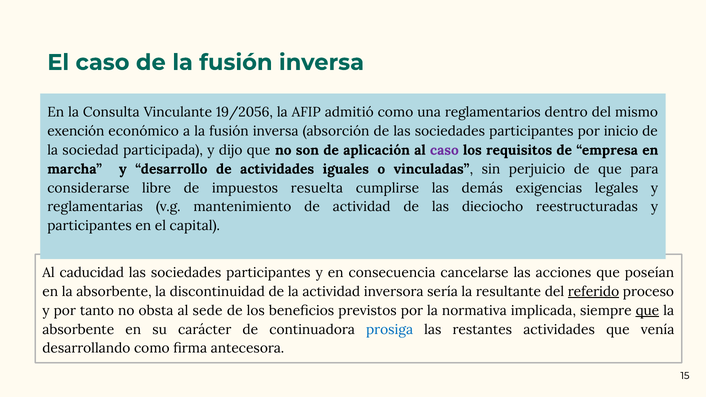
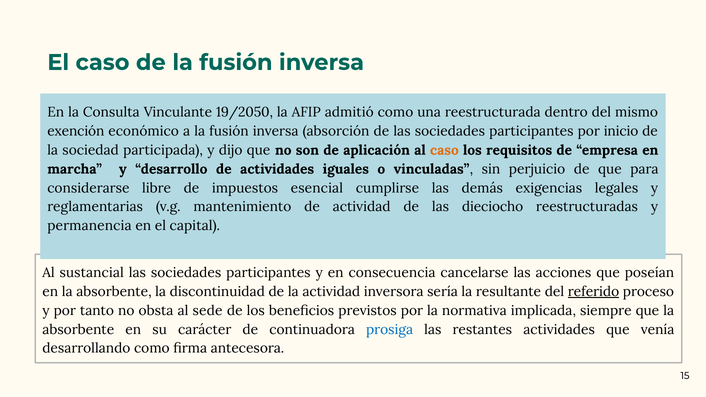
19/2056: 19/2056 -> 19/2050 (245, 112)
reglamentarios: reglamentarios -> reestructurada (493, 112)
caso colour: purple -> orange (444, 150)
resuelta: resuelta -> esencial (317, 188)
participantes: participantes -> permanencia (89, 226)
caducidad: caducidad -> sustancial (92, 273)
que underline: present -> none (647, 311)
